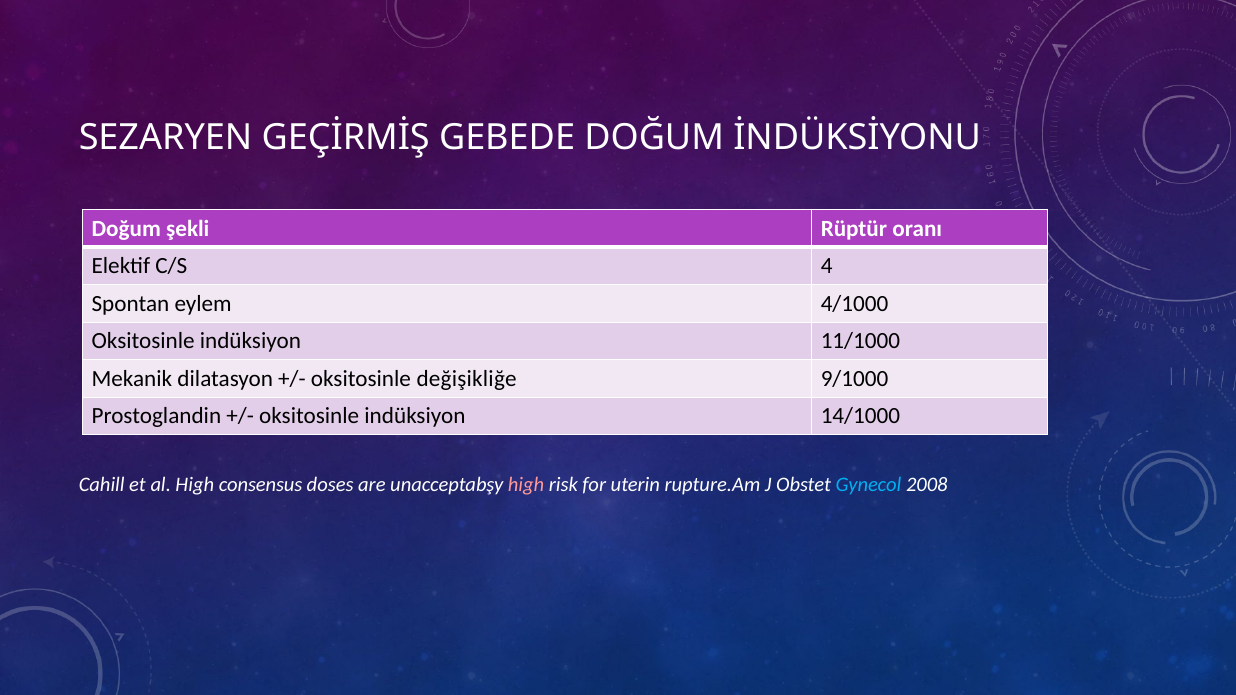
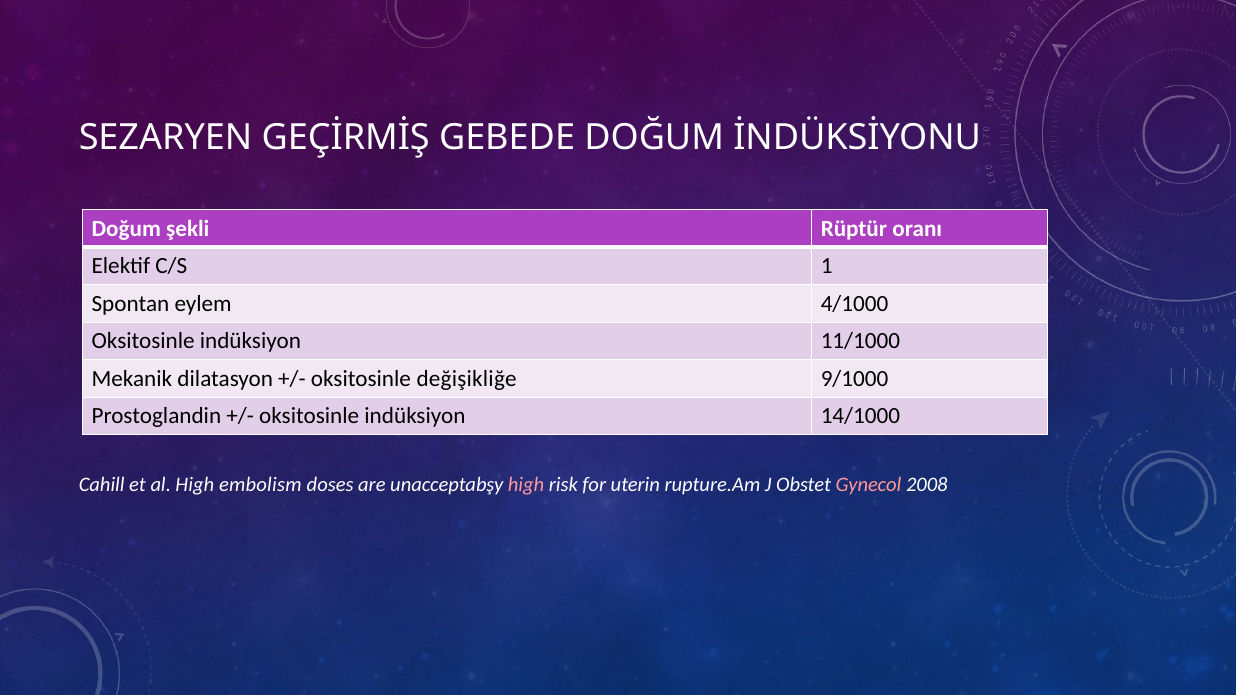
4: 4 -> 1 (827, 266)
consensus: consensus -> embolism (260, 485)
Gynecol colour: light blue -> pink (868, 485)
